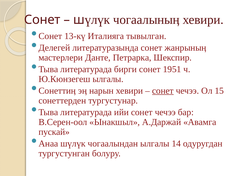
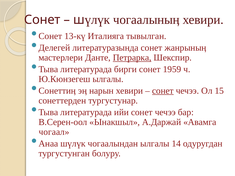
Петрарка underline: none -> present (132, 58)
1951: 1951 -> 1959 (172, 69)
пускай: пускай -> чогаал (54, 132)
